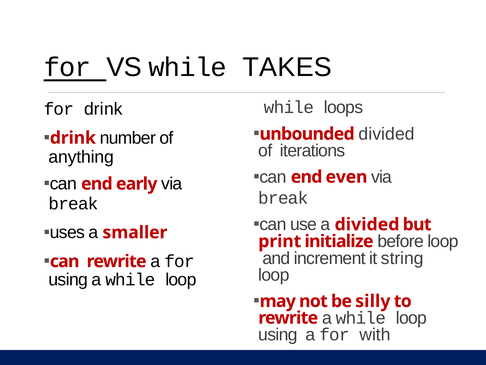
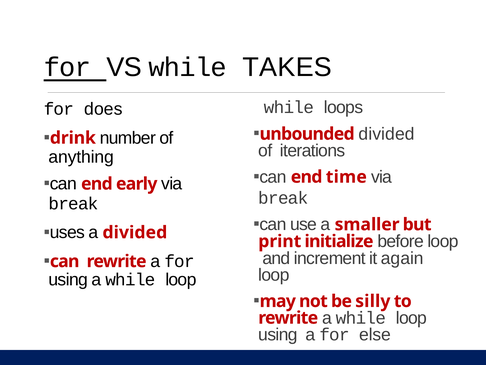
for drink: drink -> does (103, 109)
even: even -> time (346, 177)
a divided: divided -> smaller (367, 224)
a smaller: smaller -> divided (135, 232)
string: string -> again (402, 258)
with: with -> else (375, 334)
